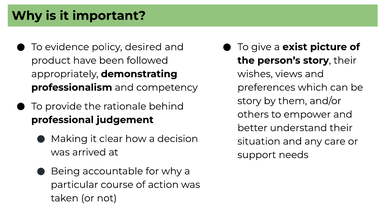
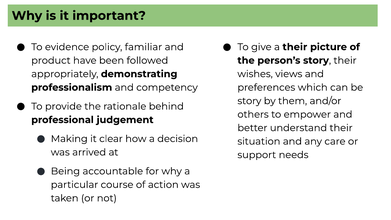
desired: desired -> familiar (143, 47)
a exist: exist -> their (295, 47)
